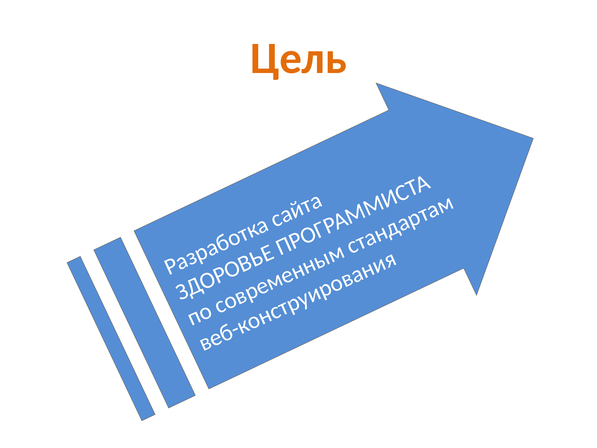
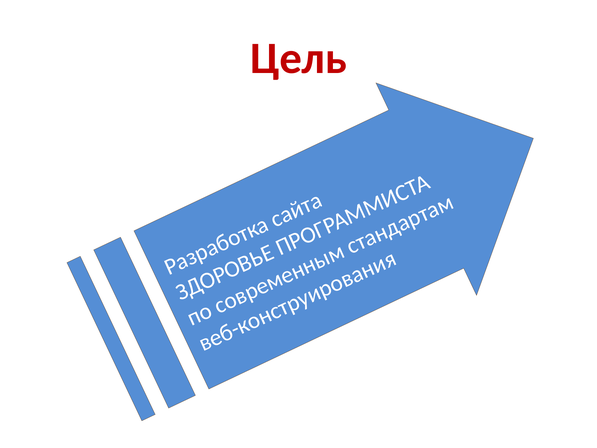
Цель colour: orange -> red (299, 58)
